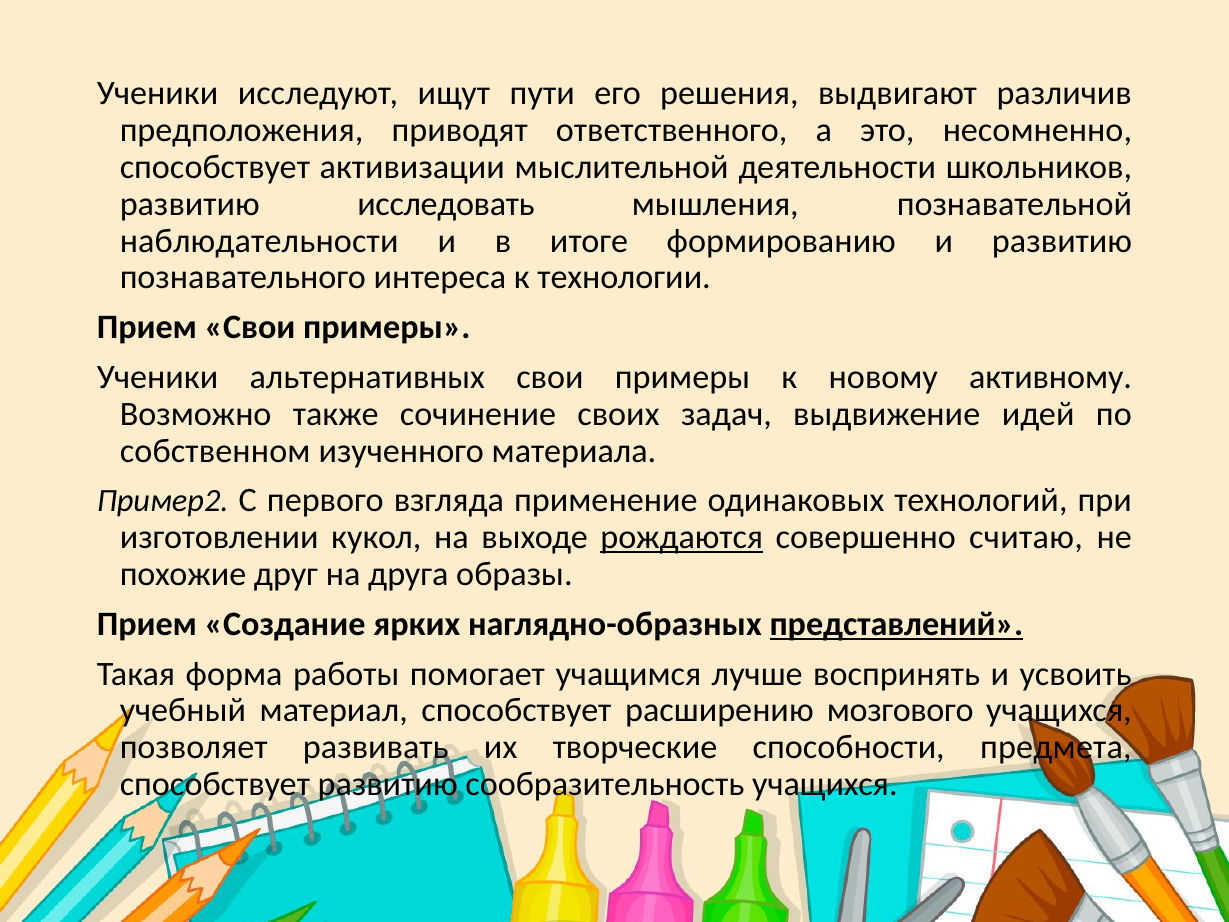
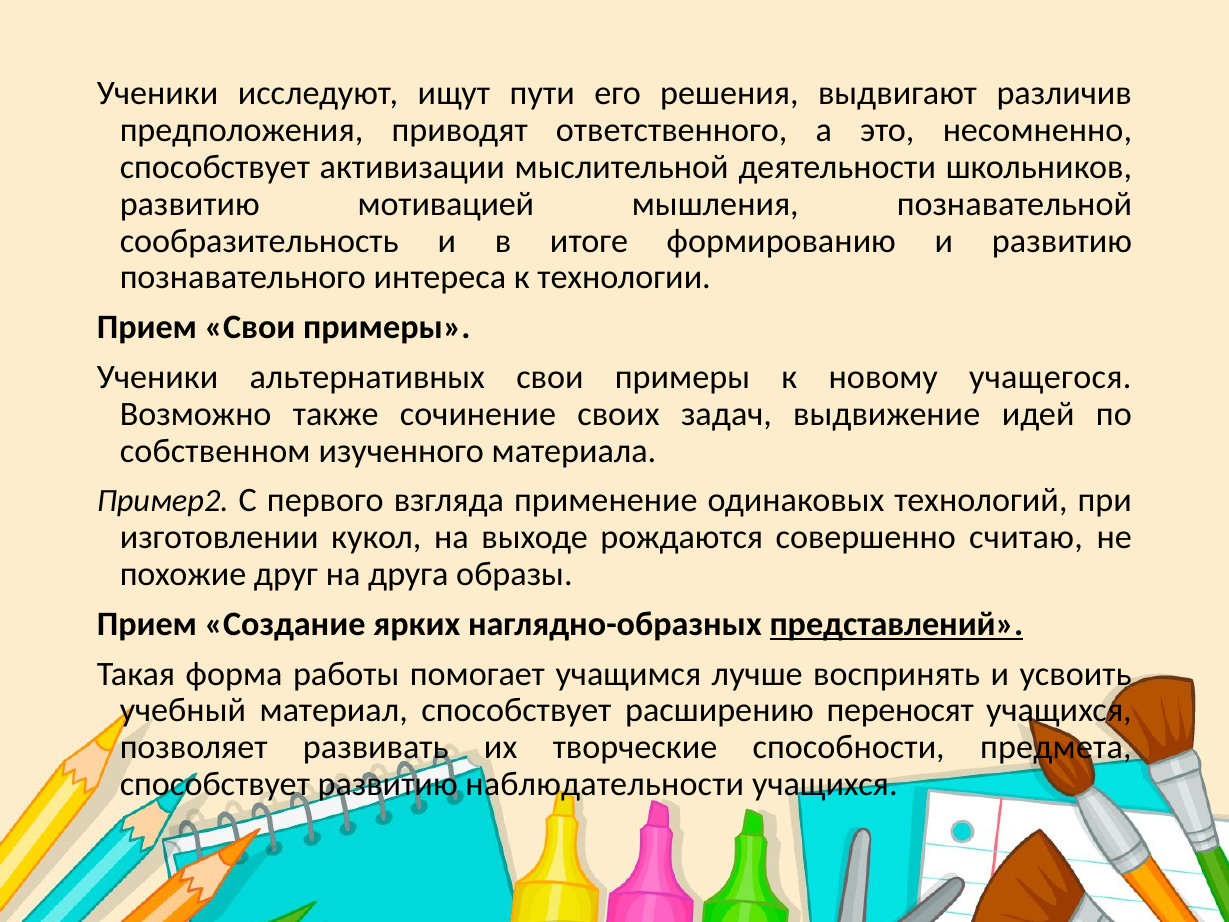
исследовать: исследовать -> мотивацией (446, 204)
наблюдательности: наблюдательности -> сообразительность (259, 241)
активному: активному -> учащегося (1050, 377)
рождаются underline: present -> none (682, 537)
мозгового: мозгового -> переносят (900, 710)
сообразительность: сообразительность -> наблюдательности (605, 784)
